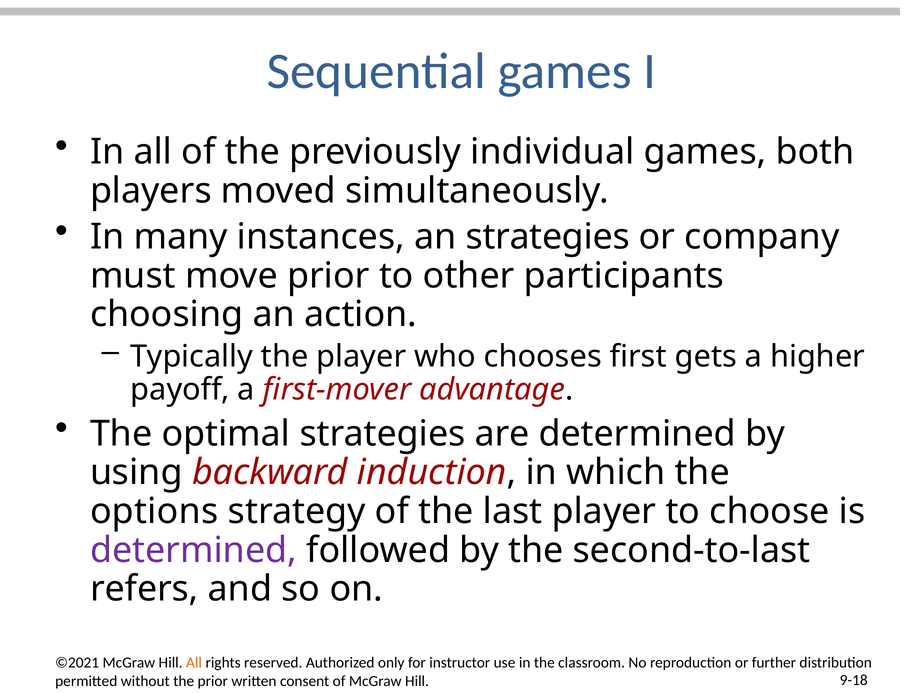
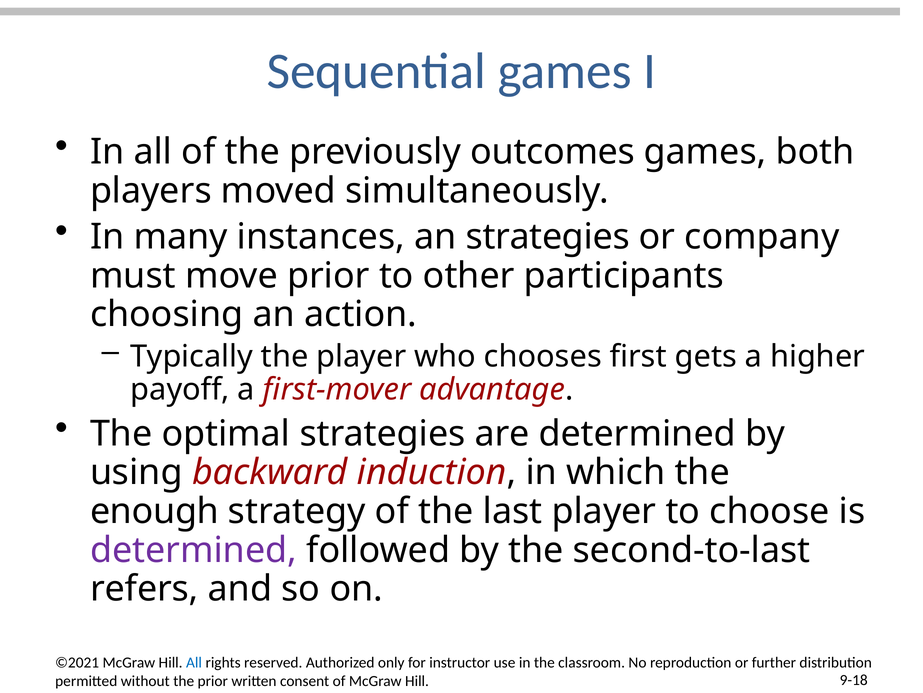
individual: individual -> outcomes (553, 152)
options: options -> enough (155, 511)
All colour: orange -> blue (194, 662)
